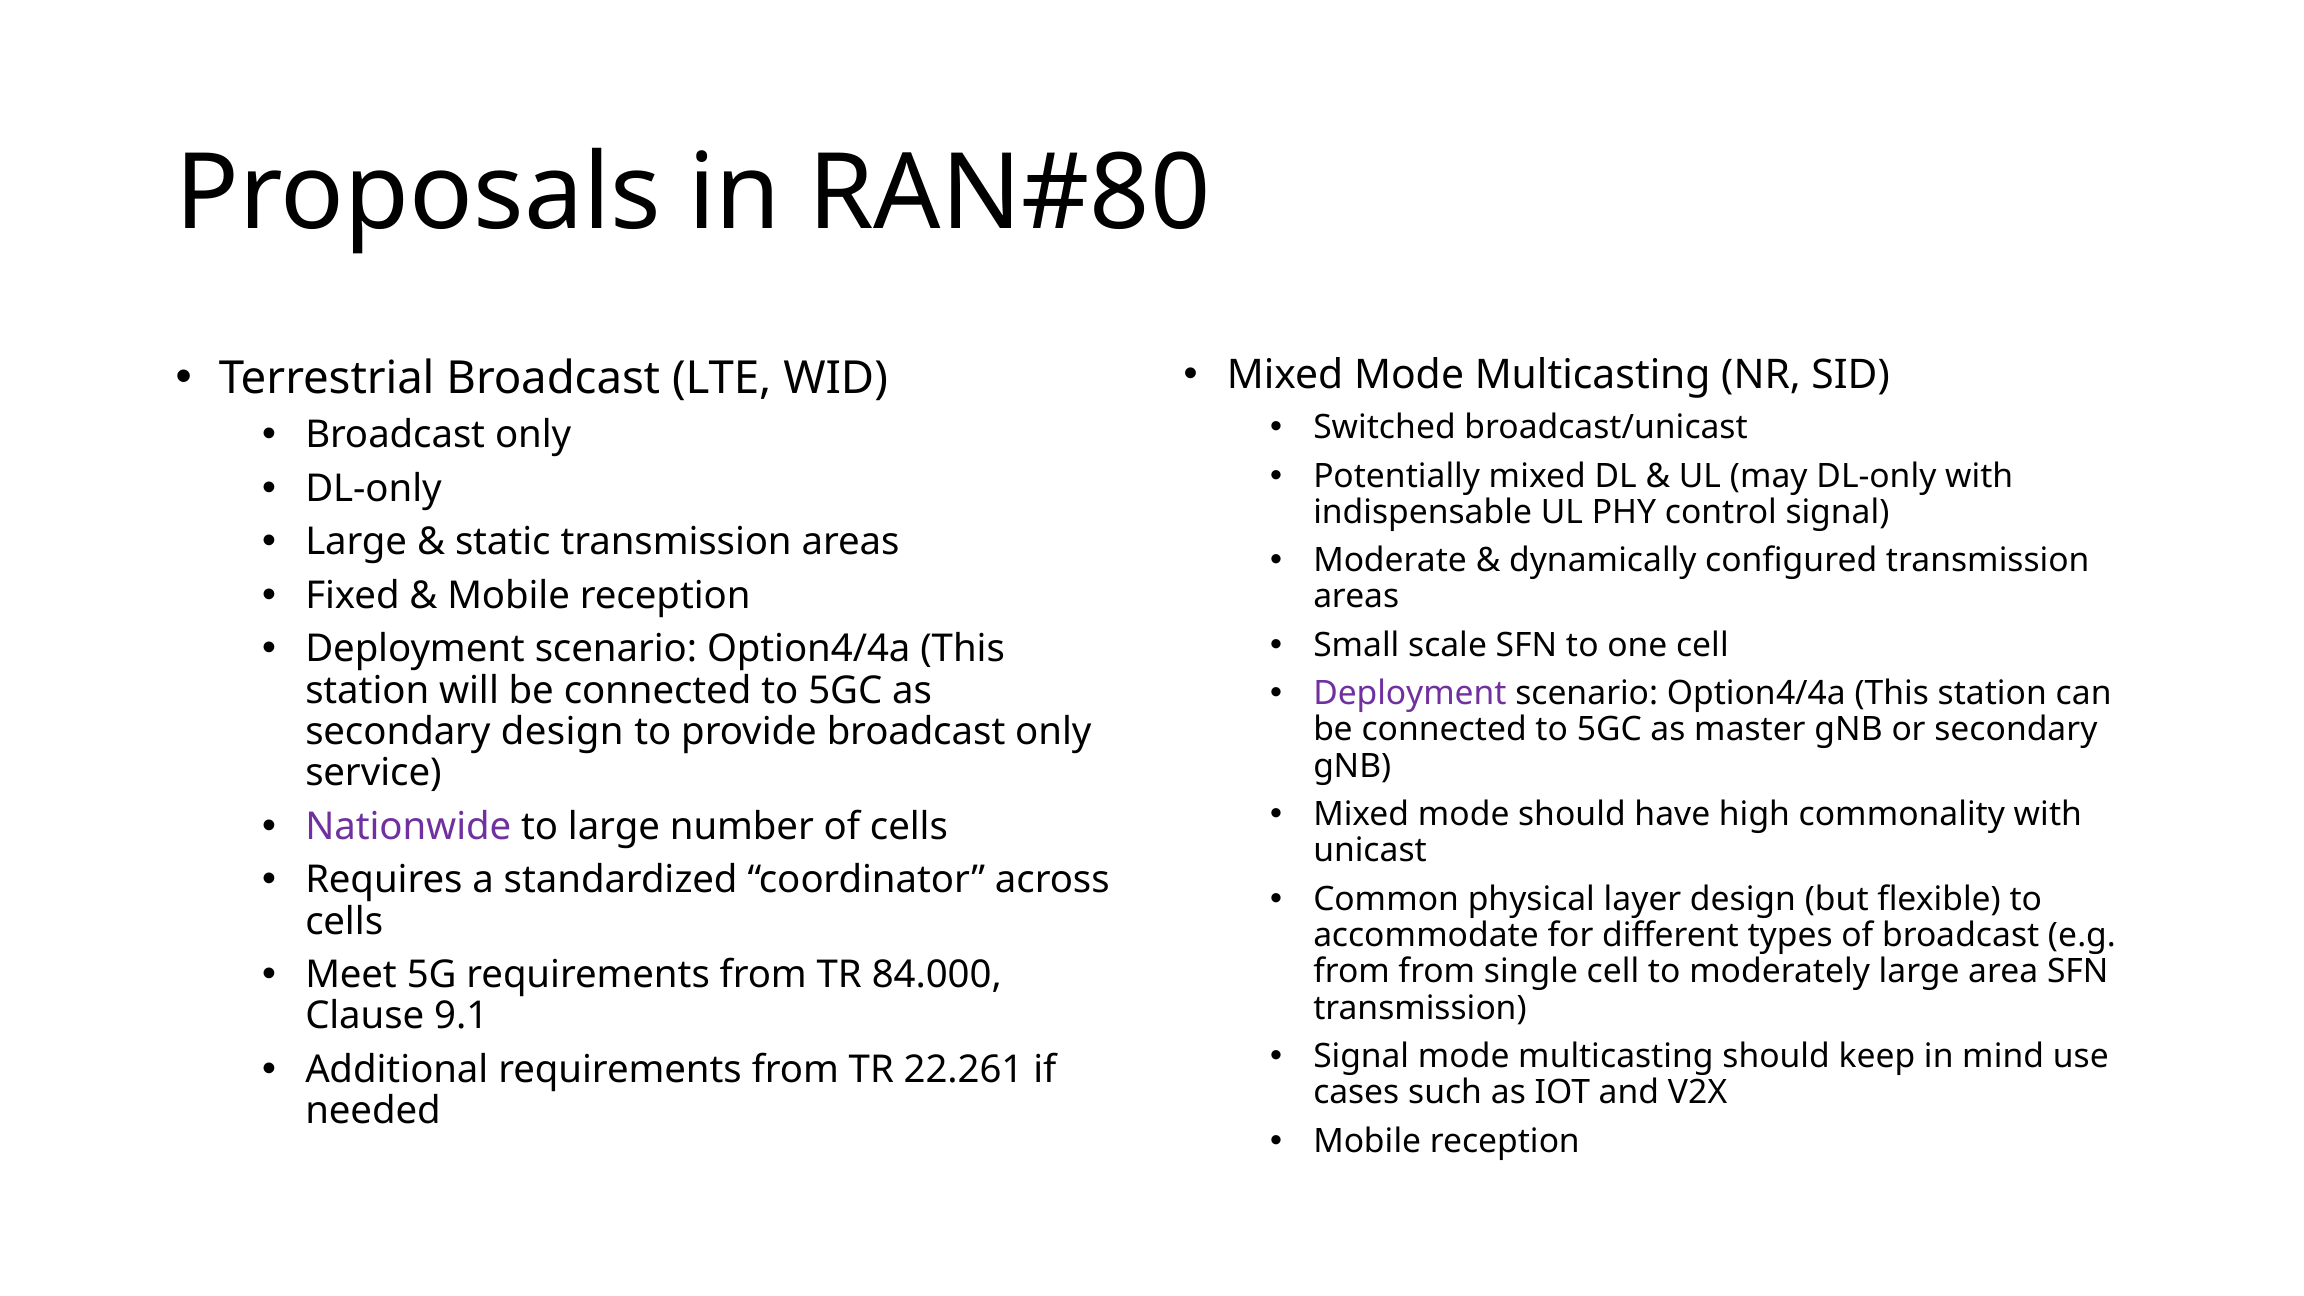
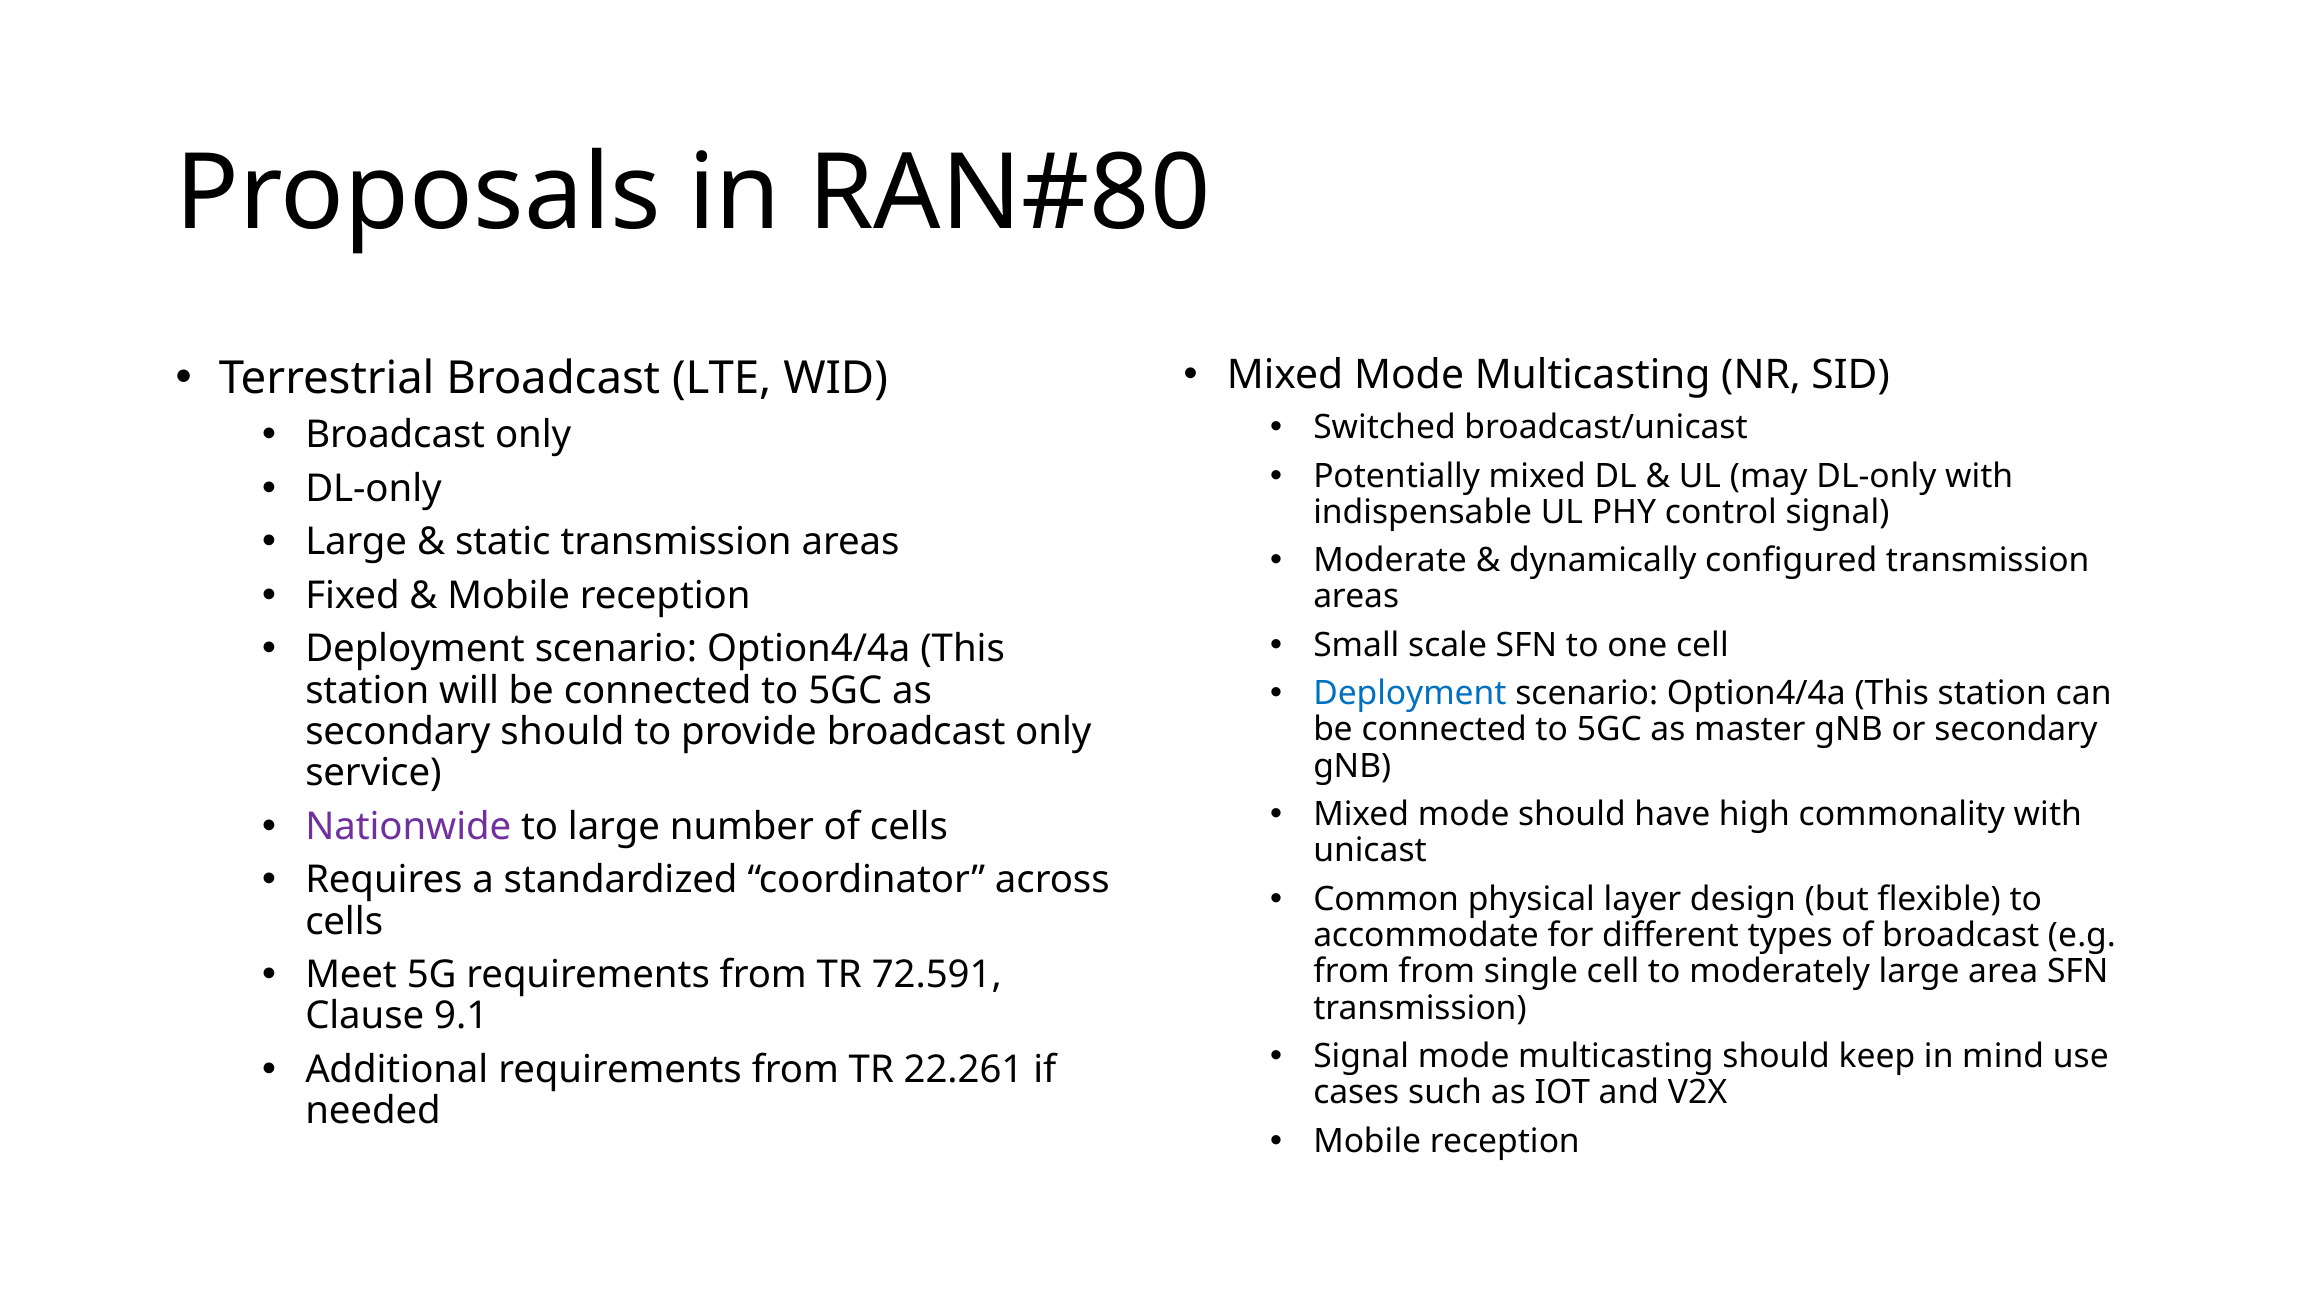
Deployment colour: purple -> blue (1410, 694)
secondary design: design -> should (562, 732)
84.000: 84.000 -> 72.591 (937, 975)
